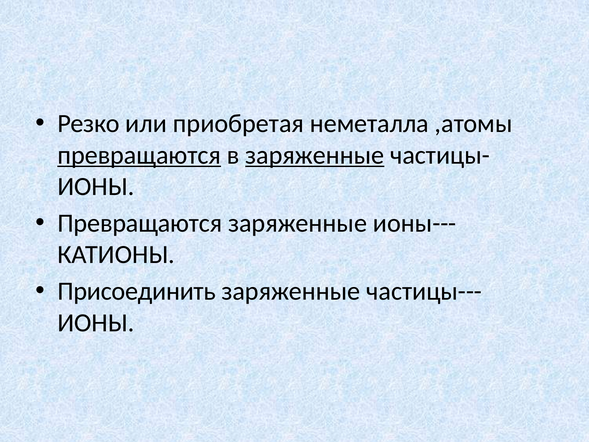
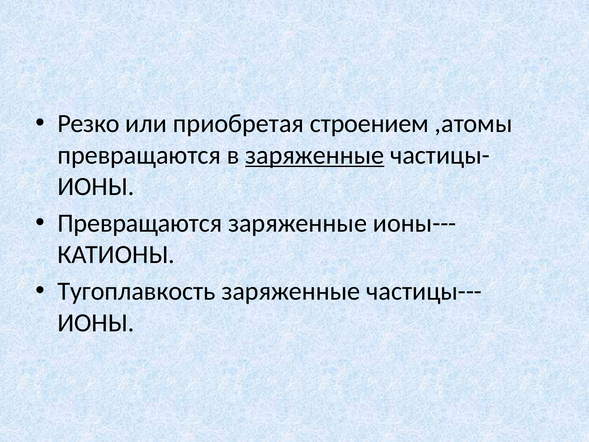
неметалла: неметалла -> строением (369, 124)
превращаются underline: present -> none (139, 155)
Присоединить: Присоединить -> Тугоплавкость (136, 291)
